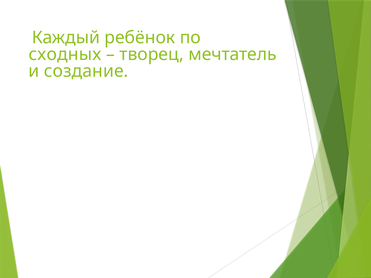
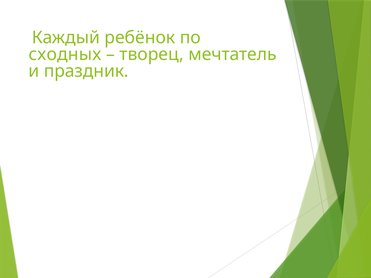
создание: создание -> праздник (86, 71)
